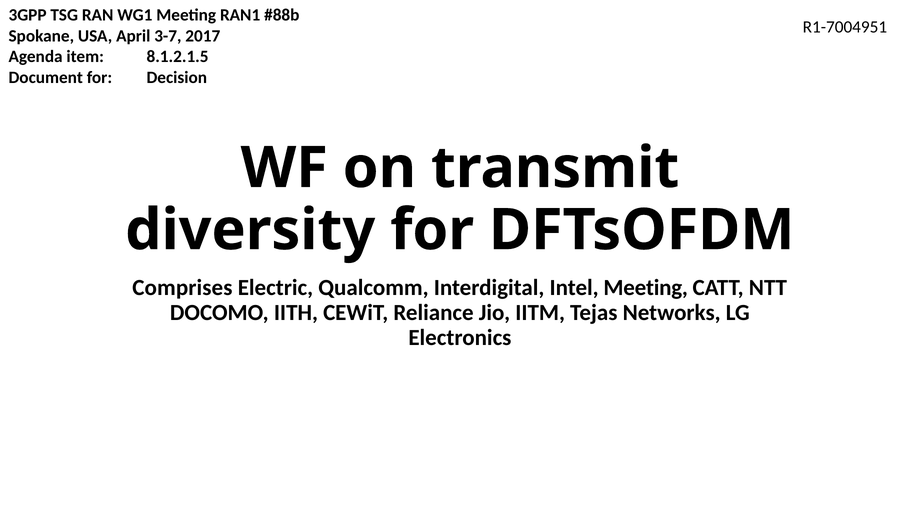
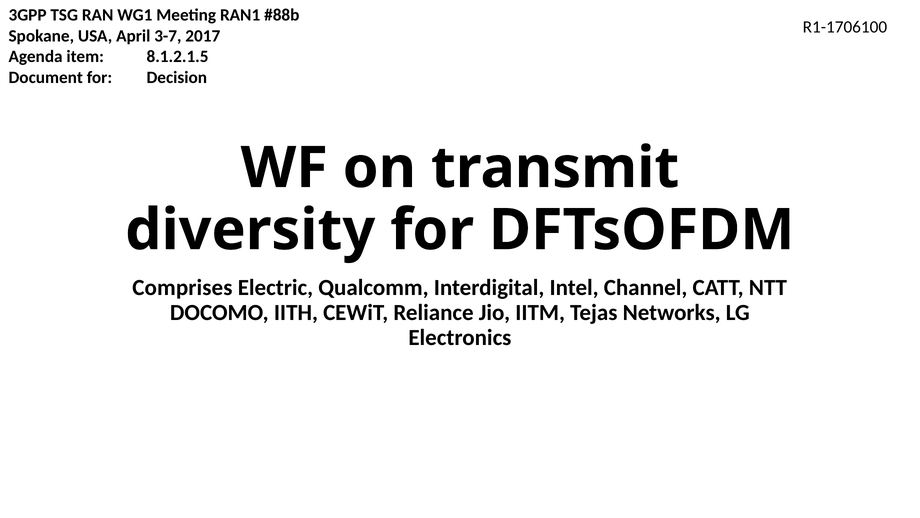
R1-7004951: R1-7004951 -> R1-1706100 (845, 27)
Intel Meeting: Meeting -> Channel (646, 288)
